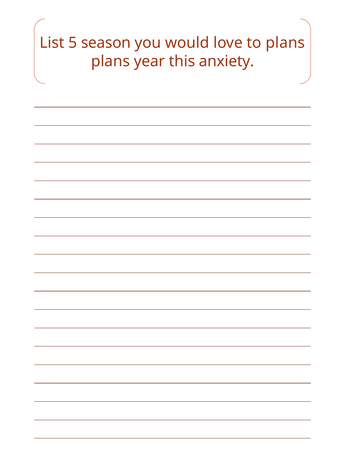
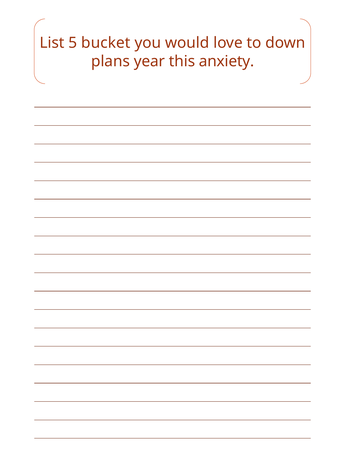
season: season -> bucket (106, 43)
to plans: plans -> down (285, 43)
